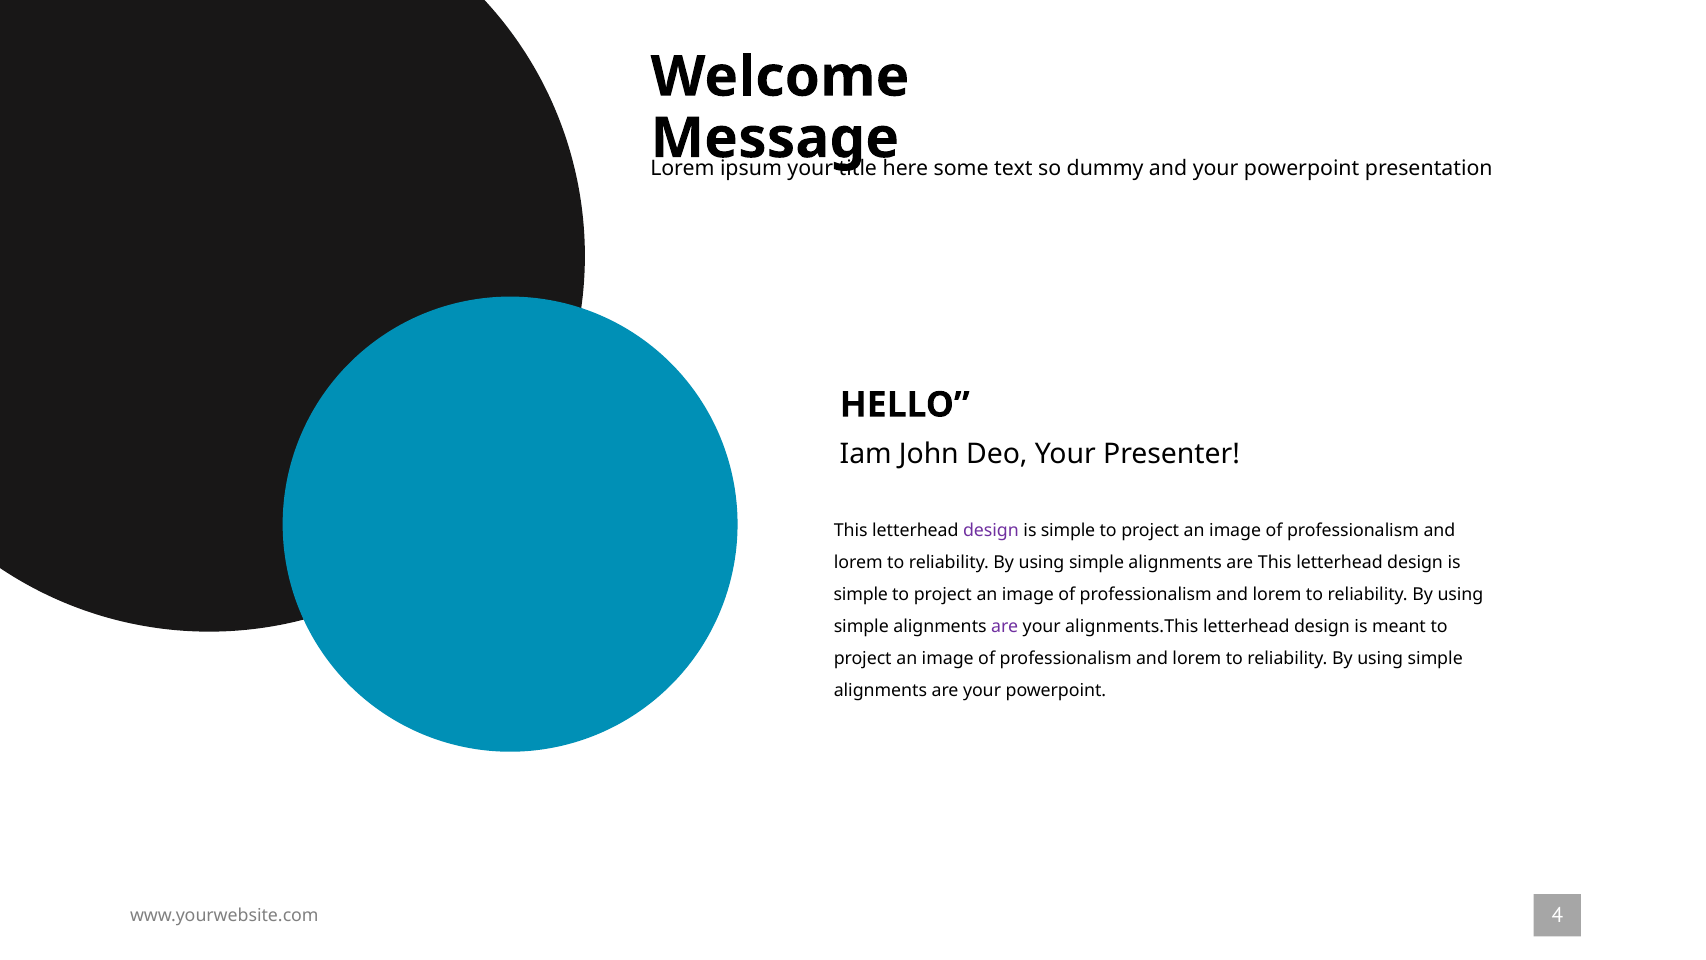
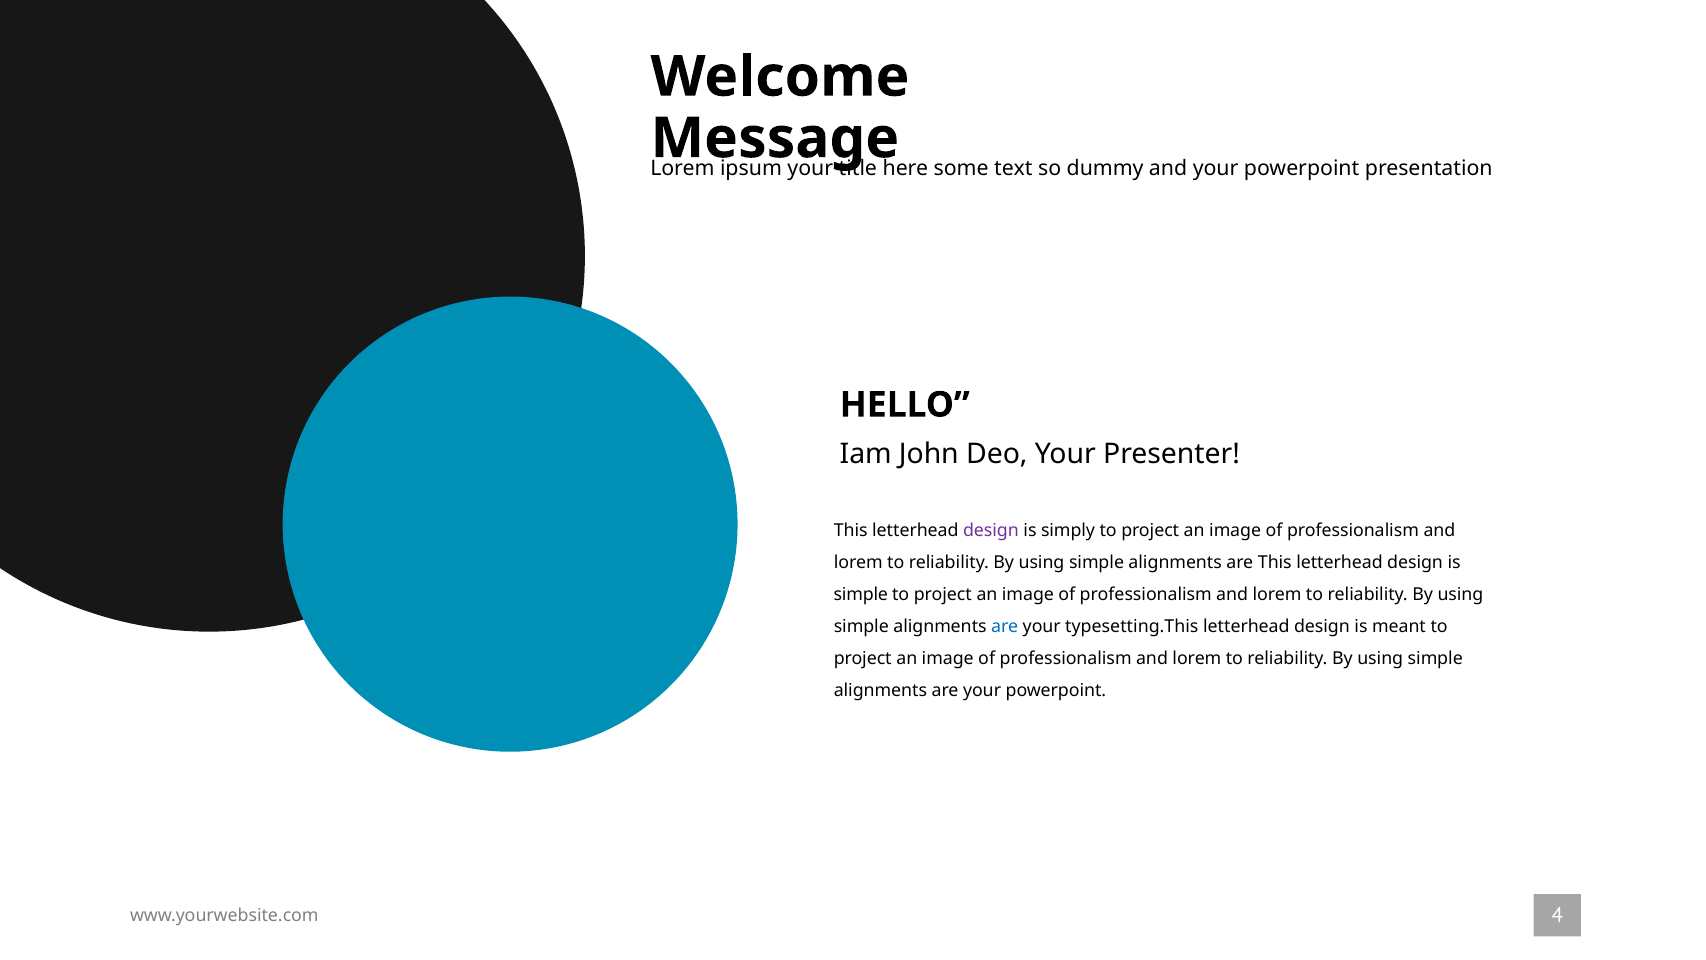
simple: simple -> simply (1068, 530)
are colour: purple -> blue (1005, 626)
alignments.This: alignments.This -> typesetting.This (1132, 626)
